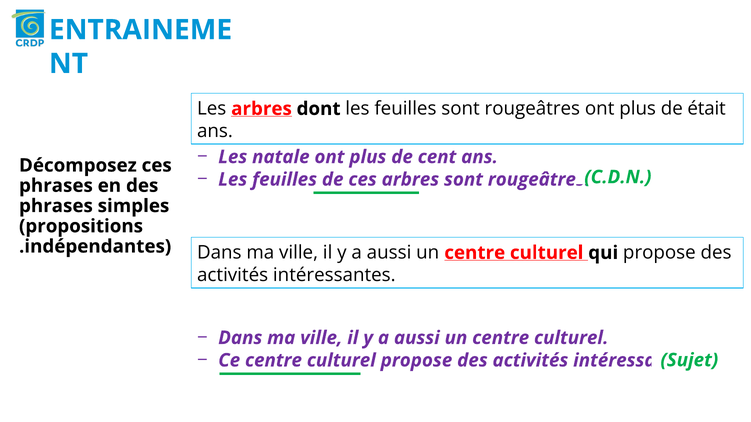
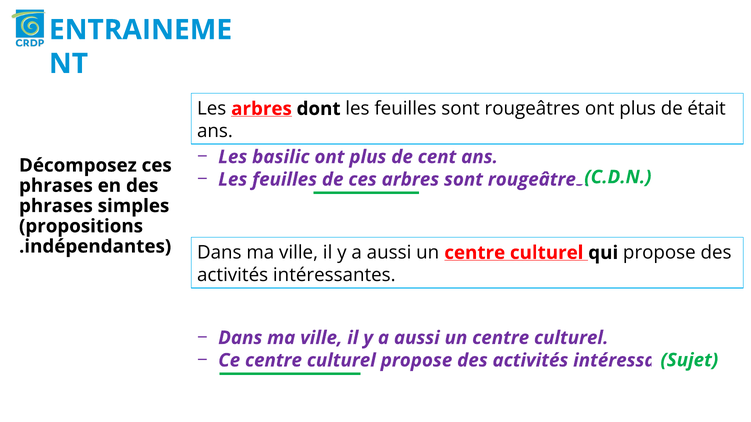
natale: natale -> basilic (281, 157)
